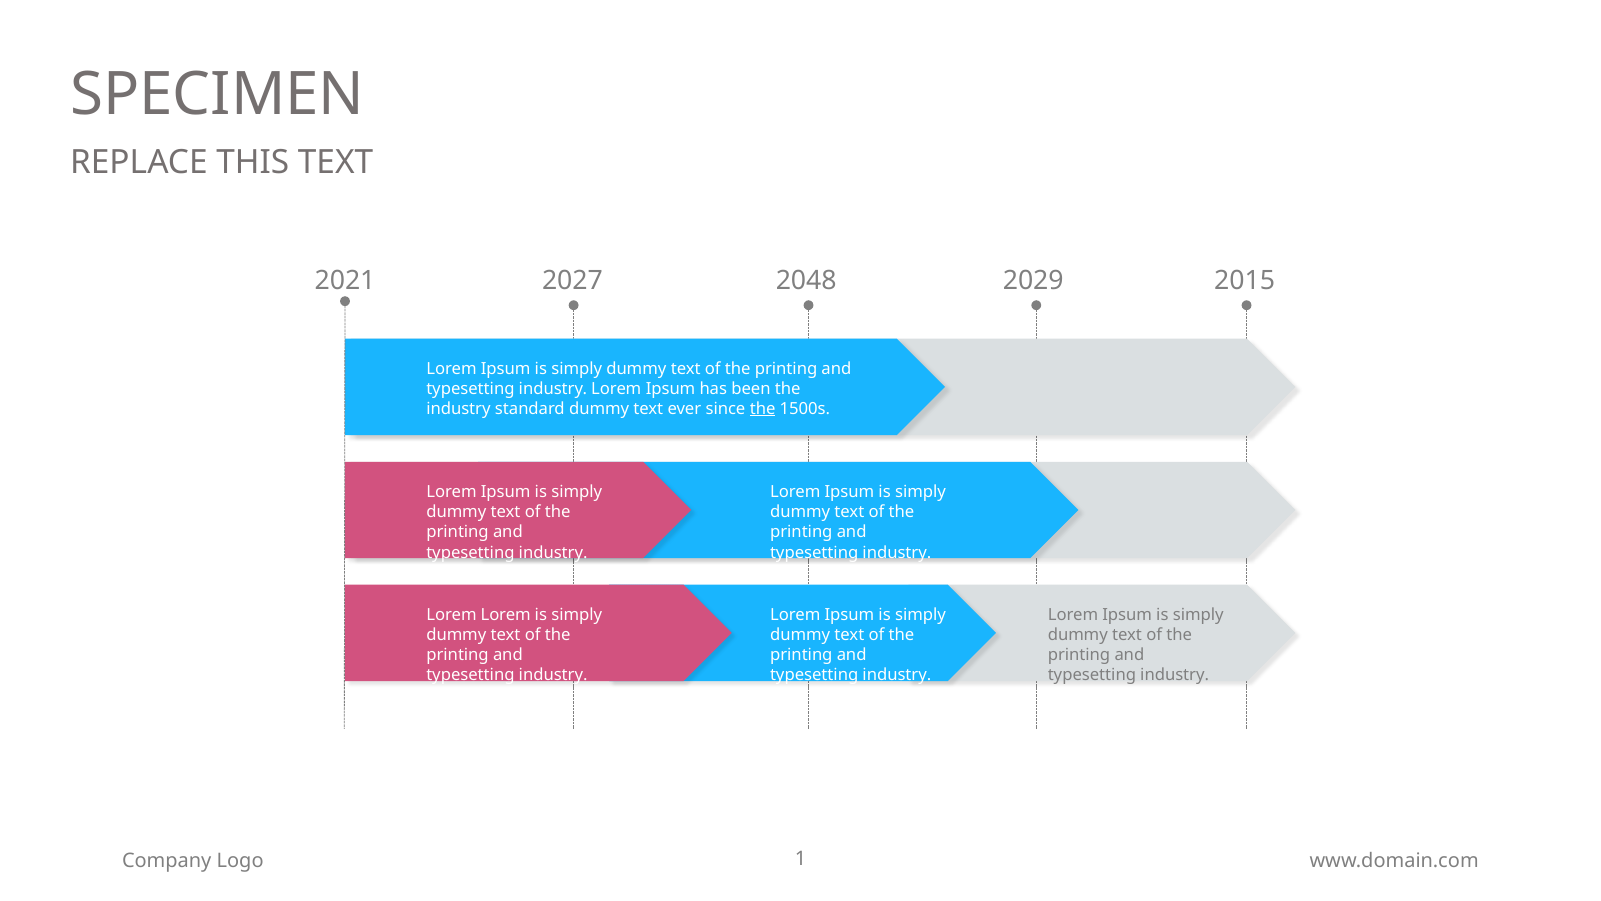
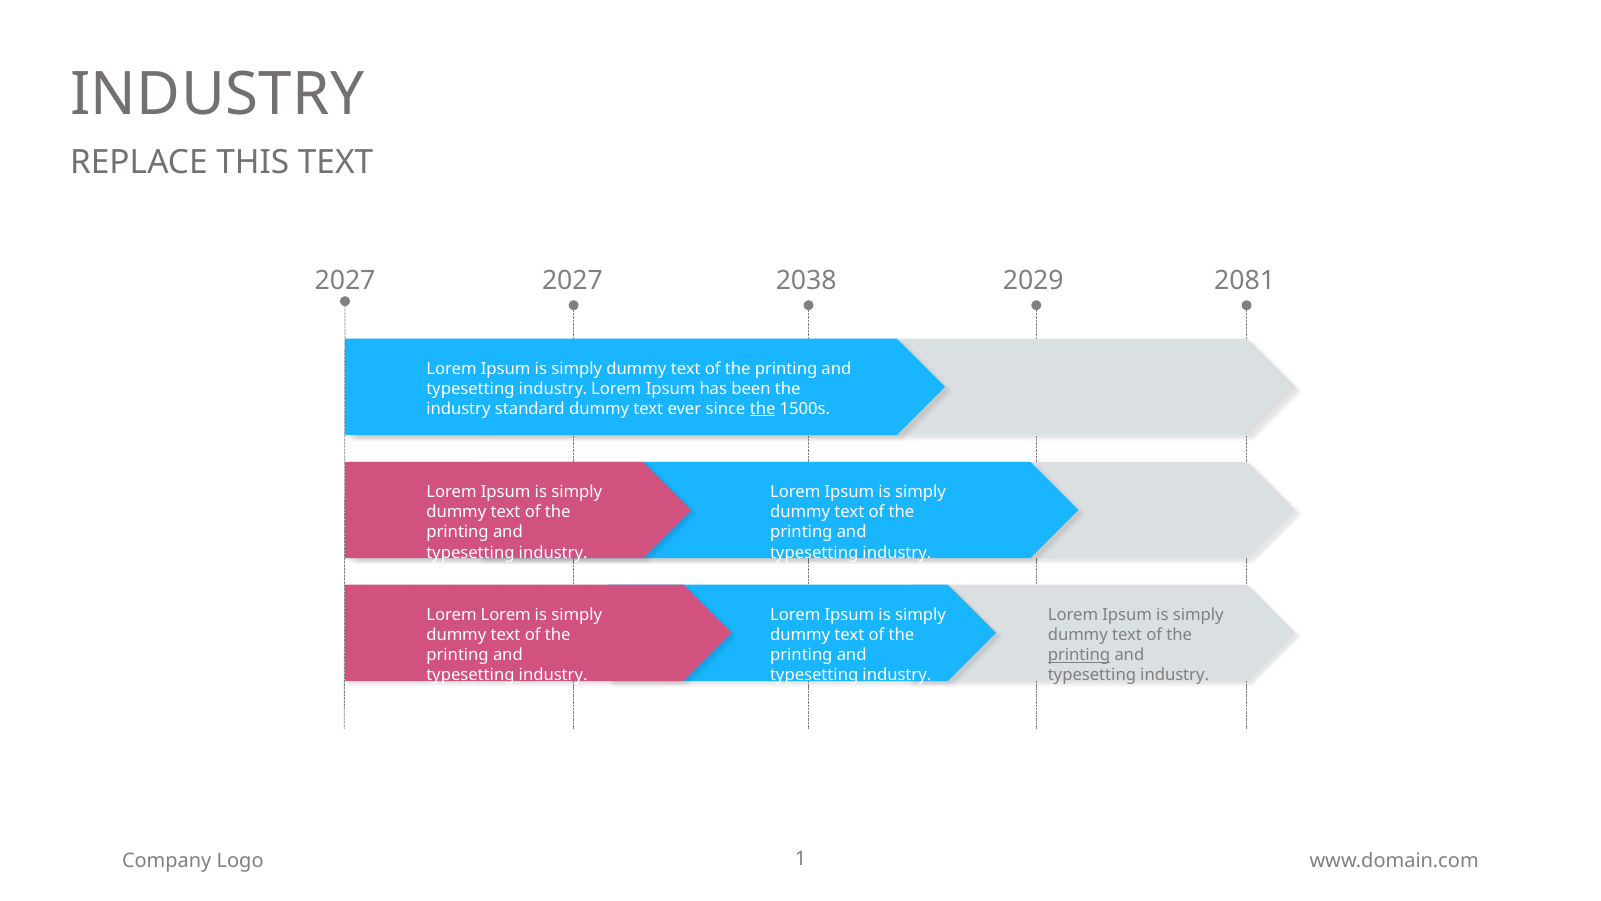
SPECIMEN: SPECIMEN -> INDUSTRY (217, 94)
2021: 2021 -> 2027 (345, 281)
2048: 2048 -> 2038 (806, 281)
2015: 2015 -> 2081 (1245, 281)
printing underline: none -> present (1079, 655)
